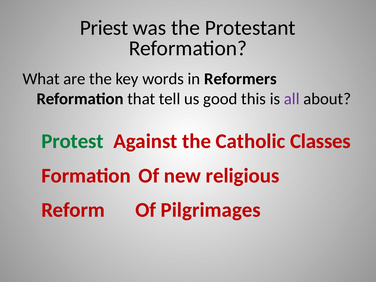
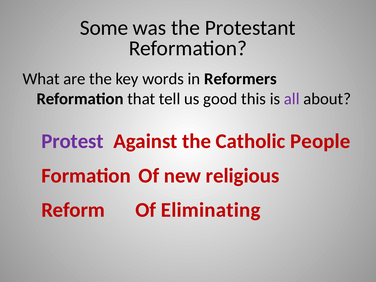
Priest: Priest -> Some (104, 28)
Protest colour: green -> purple (72, 141)
Classes: Classes -> People (320, 141)
Pilgrimages: Pilgrimages -> Eliminating (211, 210)
